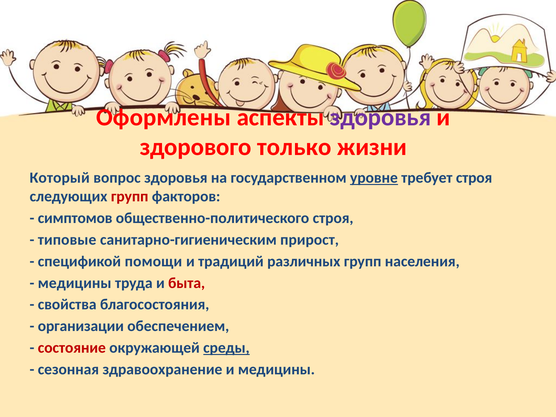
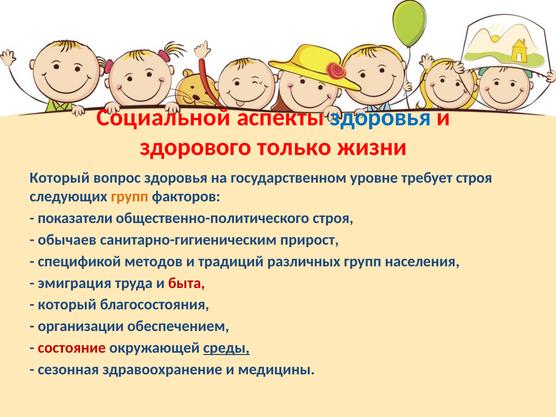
Оформлены: Оформлены -> Социальной (163, 117)
здоровья colour: purple -> blue (381, 117)
уровне underline: present -> none (374, 178)
групп colour: red -> orange (130, 196)
симптомов: симптомов -> показатели (75, 218)
типовые: типовые -> обычаев (67, 240)
помощи: помощи -> методов (154, 261)
медицины: медицины -> эмиграция (75, 283)
свойства: свойства -> который (67, 305)
